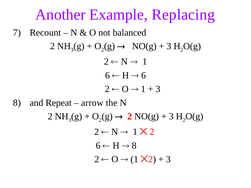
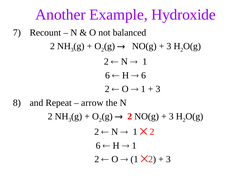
Replacing: Replacing -> Hydroxide (183, 15)
8: 8 -> 1 (134, 146)
